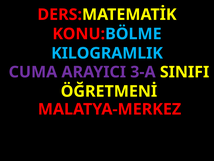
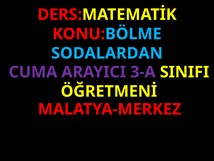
KILOGRAMLIK: KILOGRAMLIK -> SODALARDAN (107, 53)
